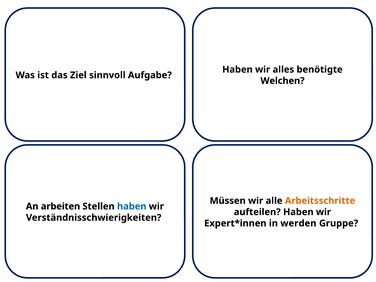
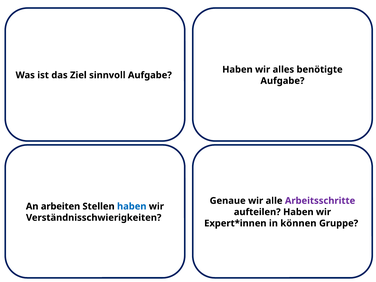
Welchen: Welchen -> Aufgabe (282, 81)
Müssen: Müssen -> Genaue (228, 201)
Arbeitsschritte colour: orange -> purple (320, 201)
werden: werden -> können (298, 223)
